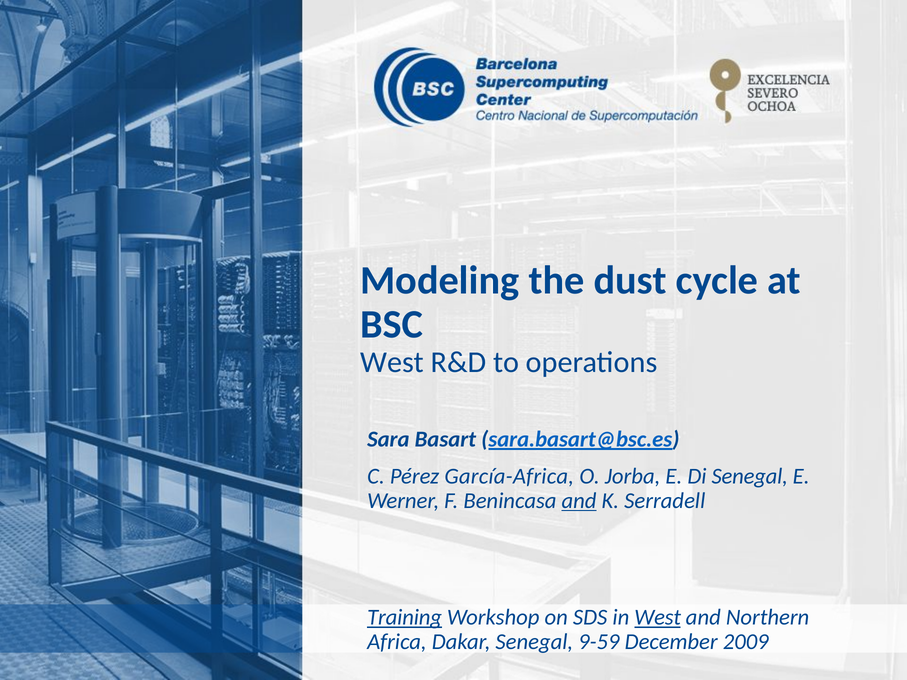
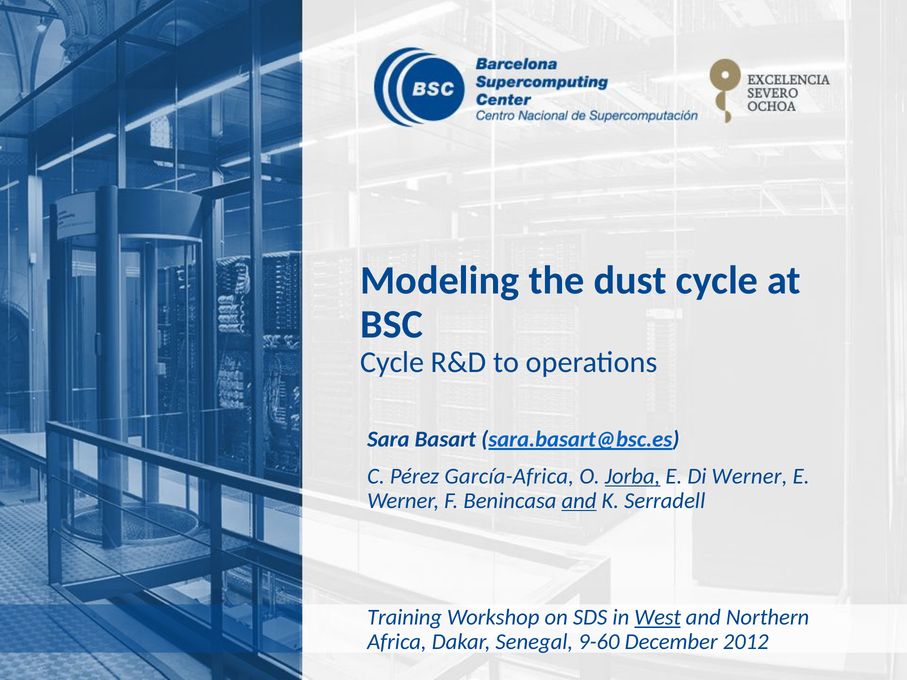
West: West -> Cycle (392, 363)
Jorba underline: none -> present (633, 476)
Di Senegal: Senegal -> Werner (749, 476)
Training underline: present -> none (405, 618)
9-59: 9-59 -> 9-60 (599, 642)
2009: 2009 -> 2012 (746, 642)
